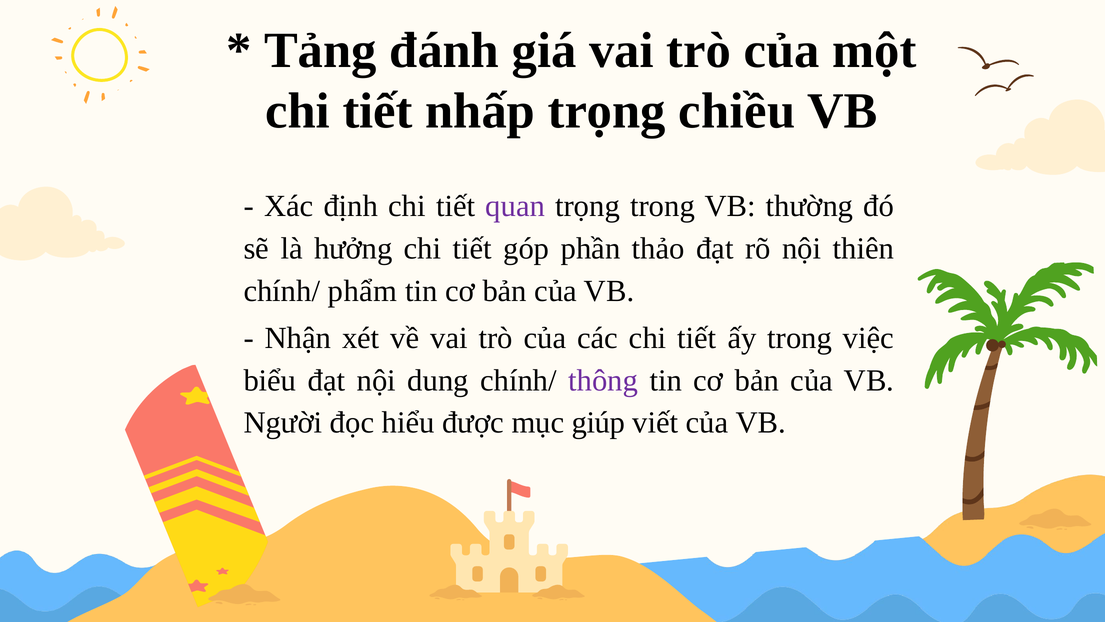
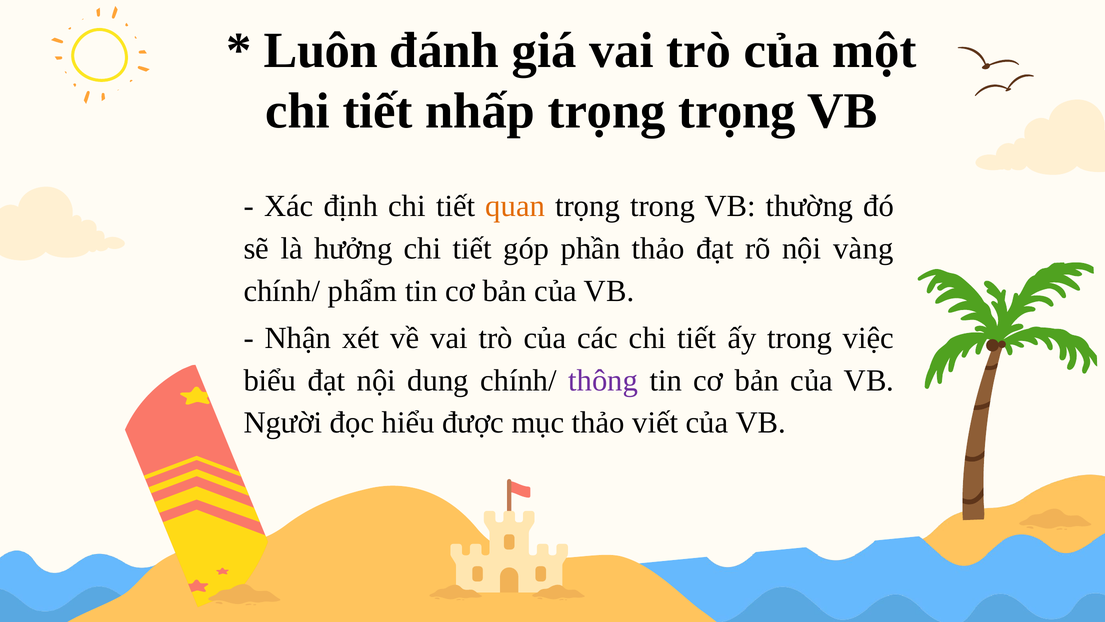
Tảng: Tảng -> Luôn (321, 50)
trọng chiều: chiều -> trọng (737, 111)
quan colour: purple -> orange (515, 206)
thiên: thiên -> vàng (863, 249)
mục giúp: giúp -> thảo (598, 422)
